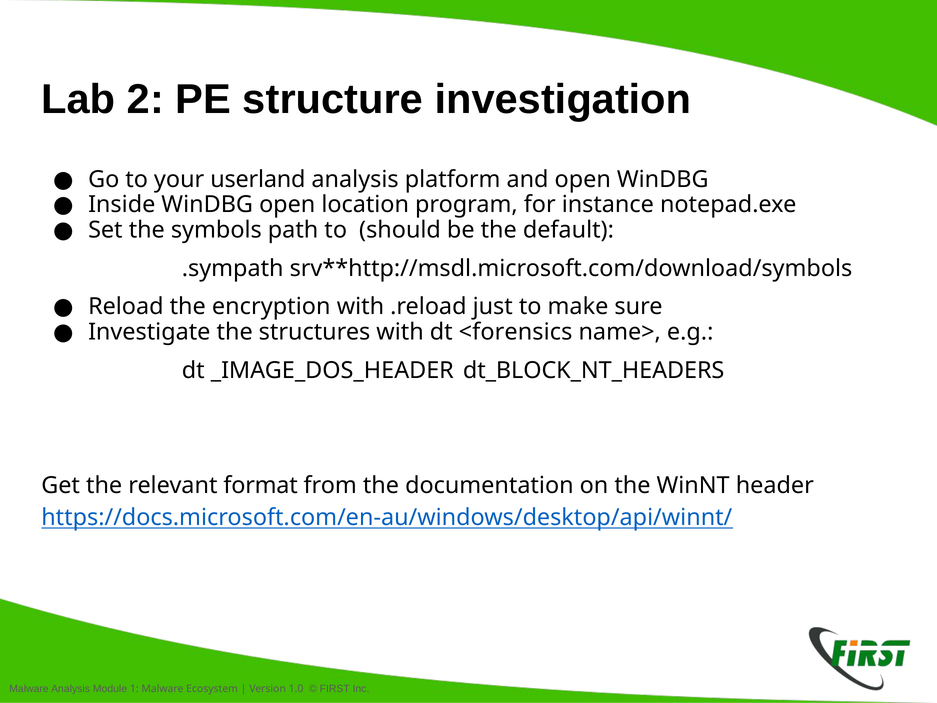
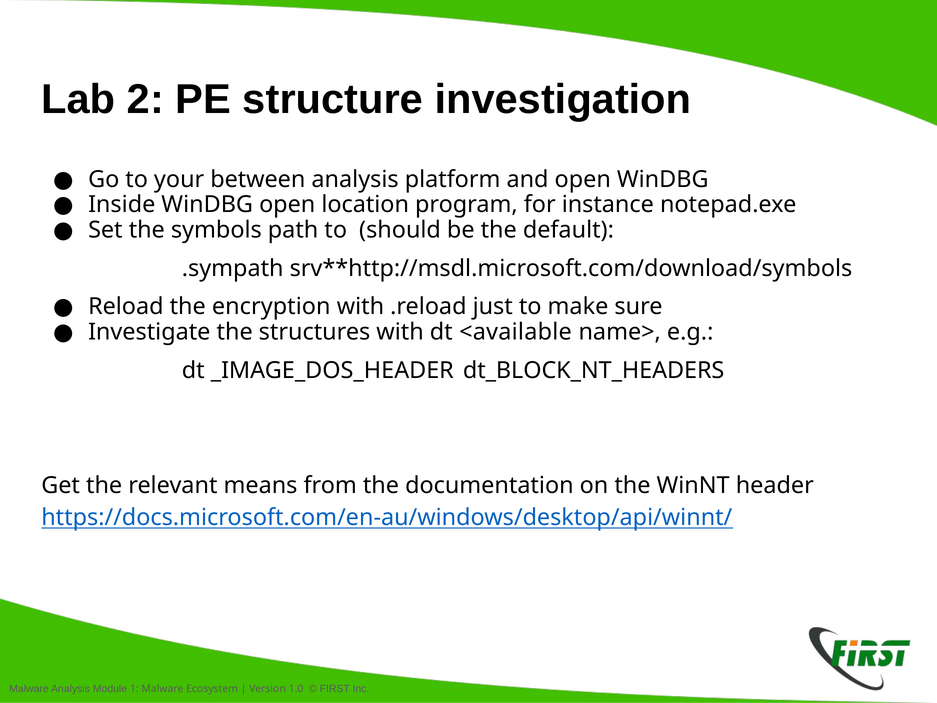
userland: userland -> between (258, 179)
<forensics: <forensics -> <available (515, 332)
format: format -> means (260, 485)
